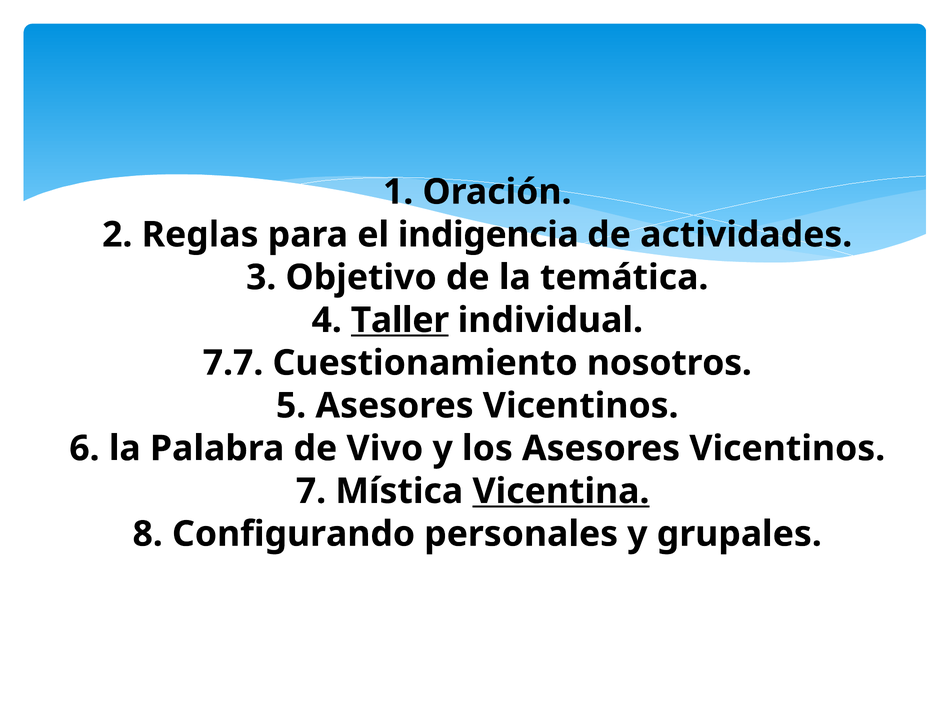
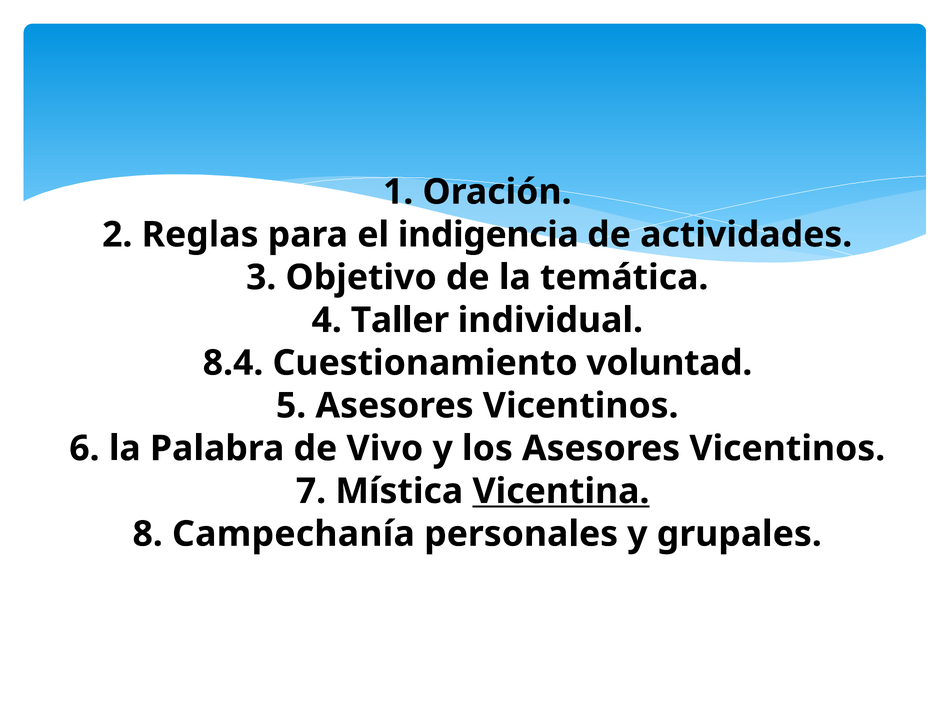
Taller underline: present -> none (400, 320)
7.7: 7.7 -> 8.4 (233, 363)
nosotros: nosotros -> voluntad (669, 363)
Configurando: Configurando -> Campechanía (293, 534)
